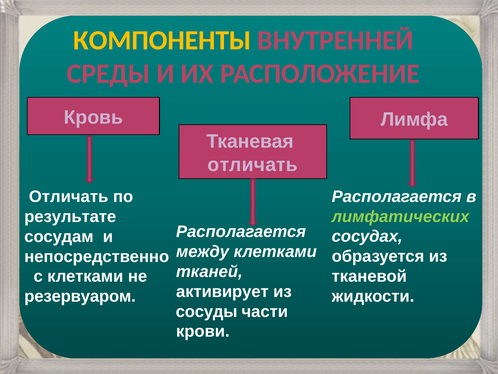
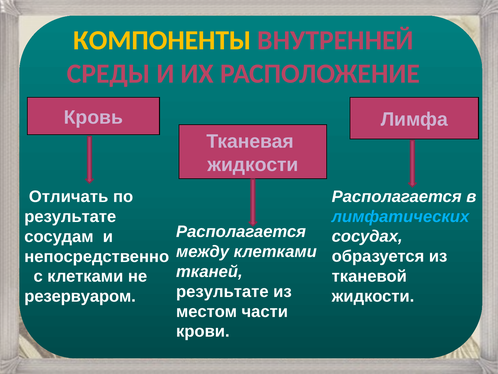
отличать: отличать -> жидкости (253, 164)
лимфатических colour: light green -> light blue (400, 216)
активирует: активирует -> результате (222, 291)
сосуды: сосуды -> местом (207, 311)
